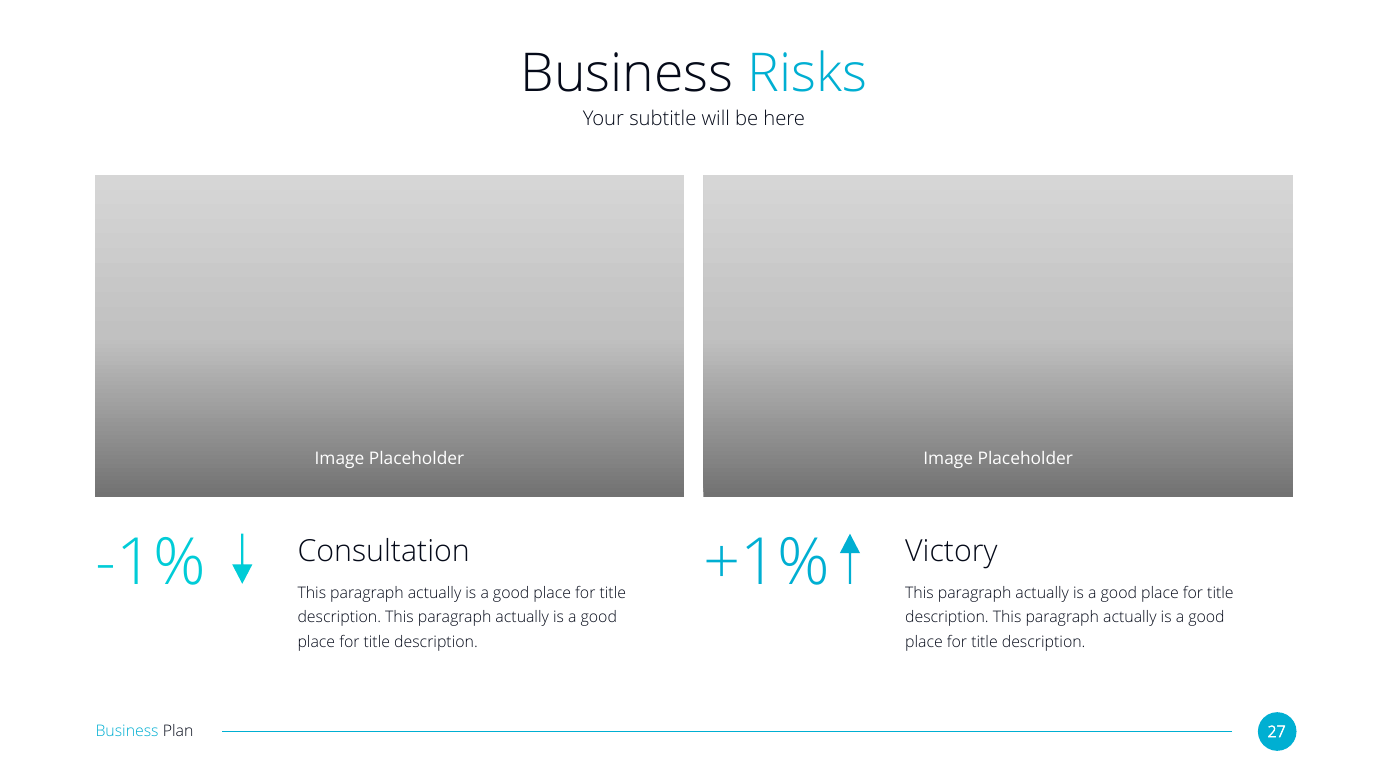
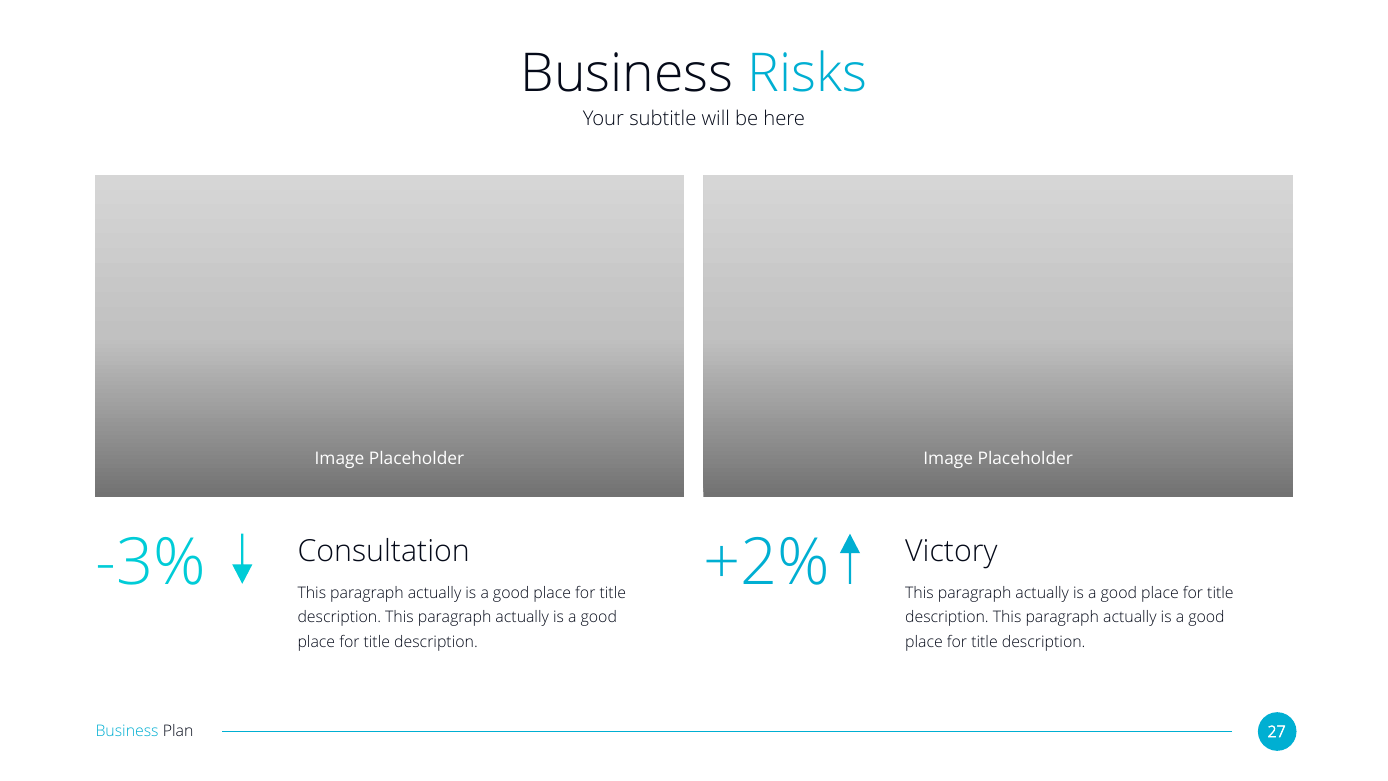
-1%: -1% -> -3% (151, 563)
+1%: +1% -> +2% (766, 563)
